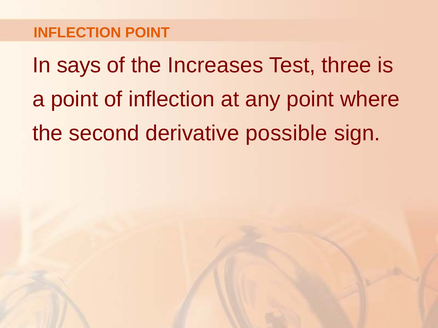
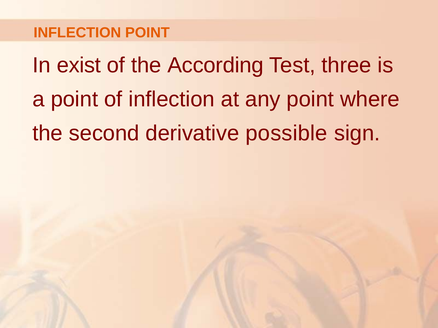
says: says -> exist (79, 65)
Increases: Increases -> According (216, 65)
